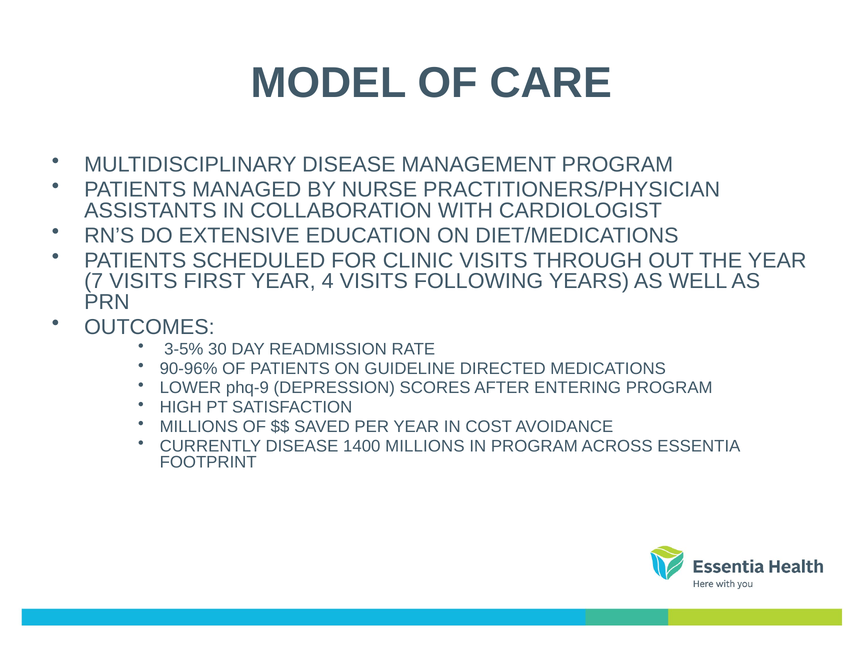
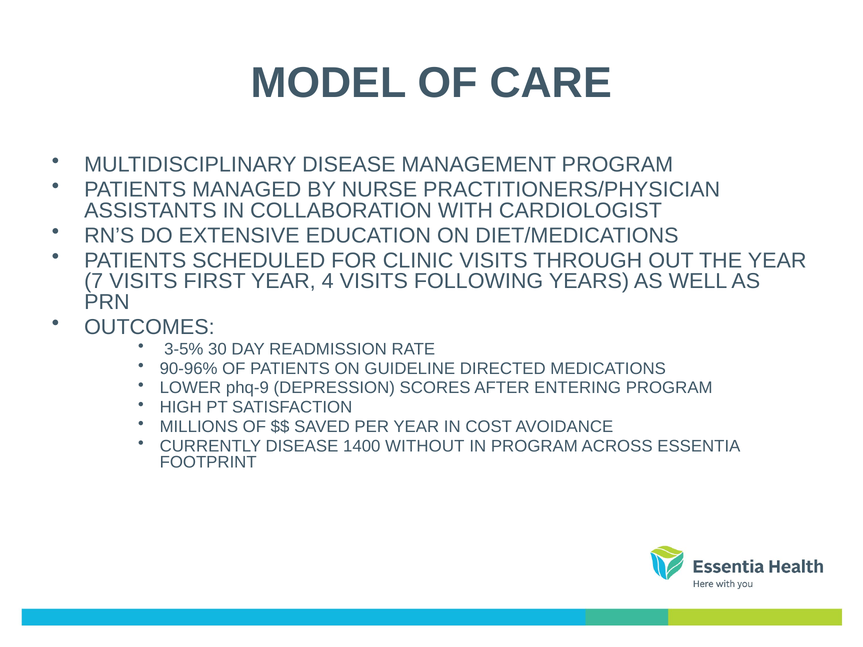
1400 MILLIONS: MILLIONS -> WITHOUT (425, 446)
